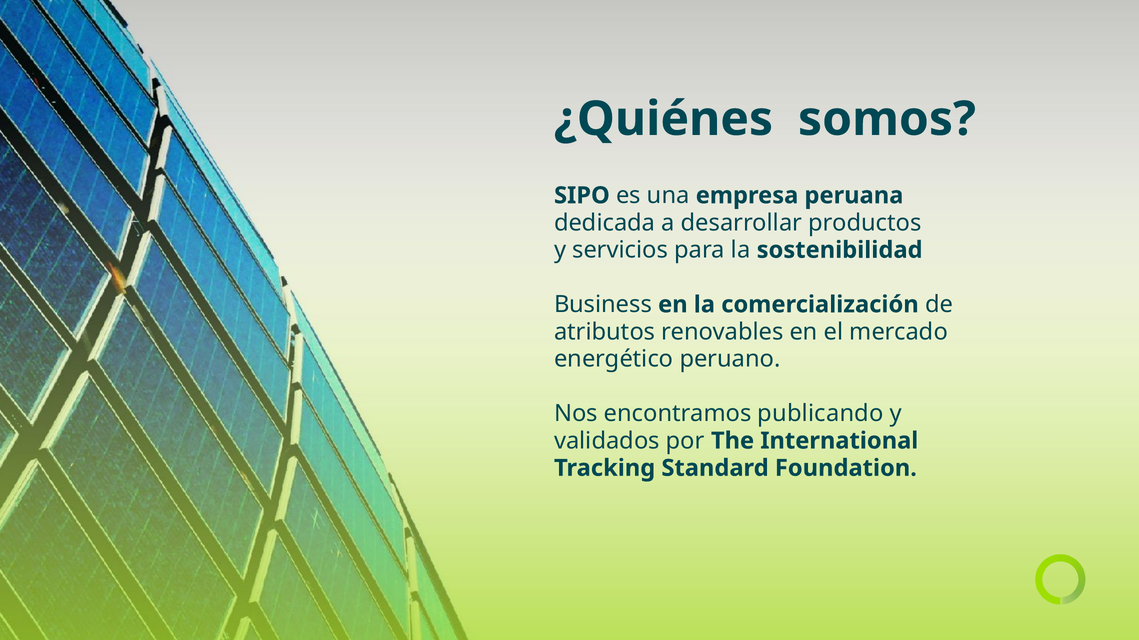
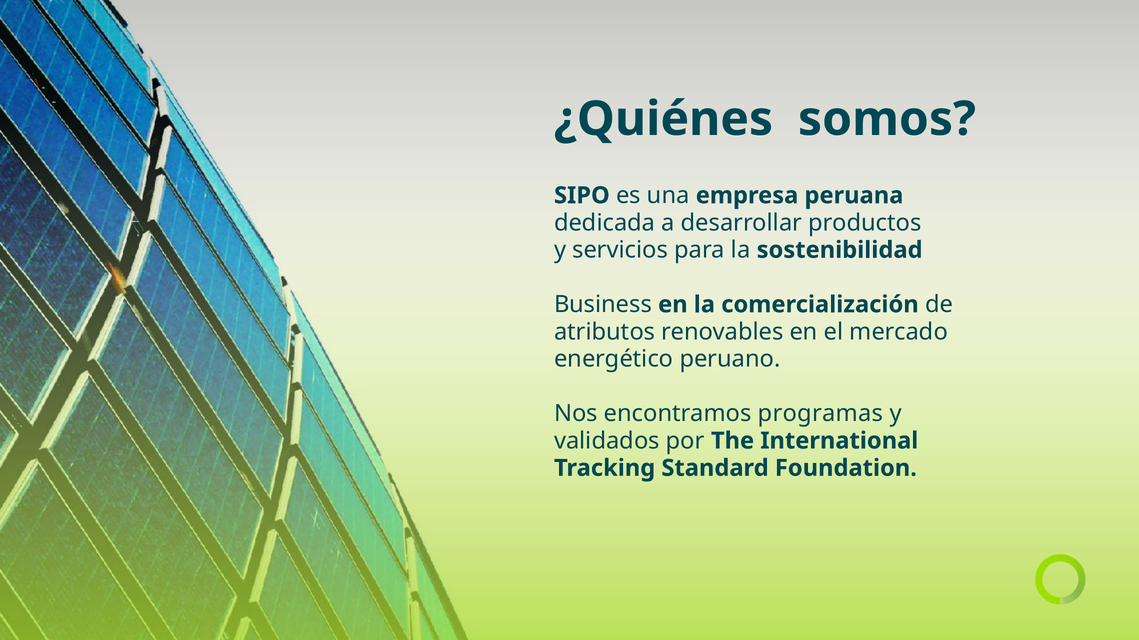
publicando: publicando -> programas (820, 414)
